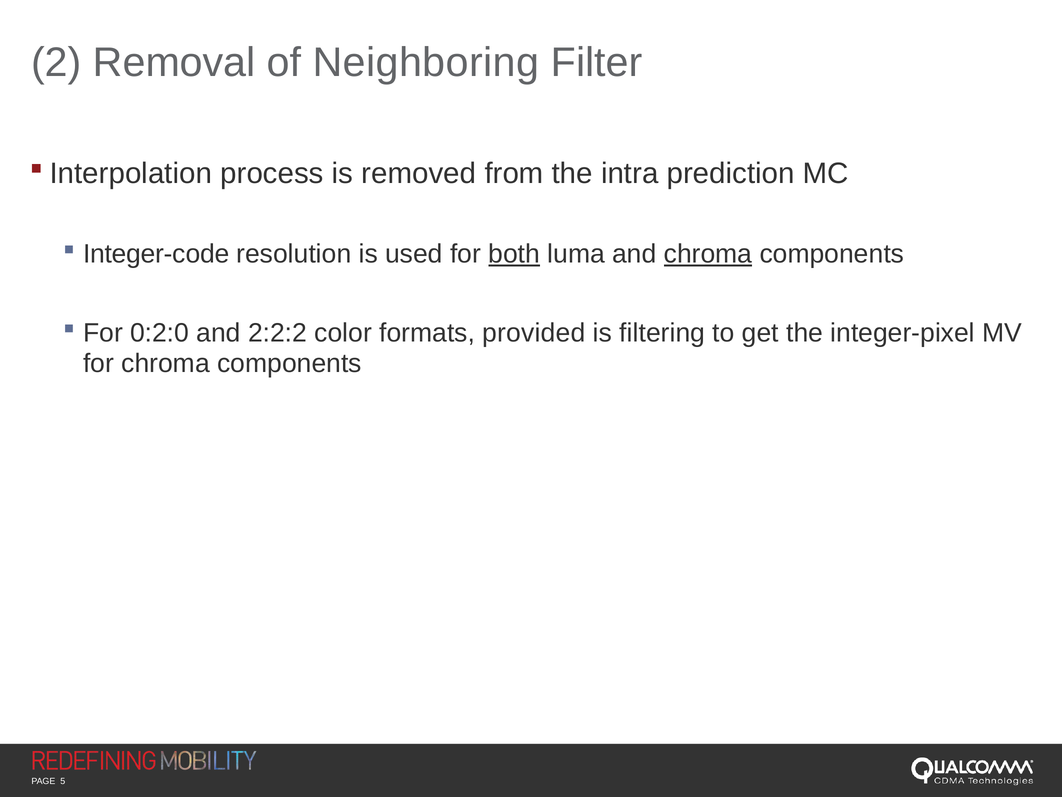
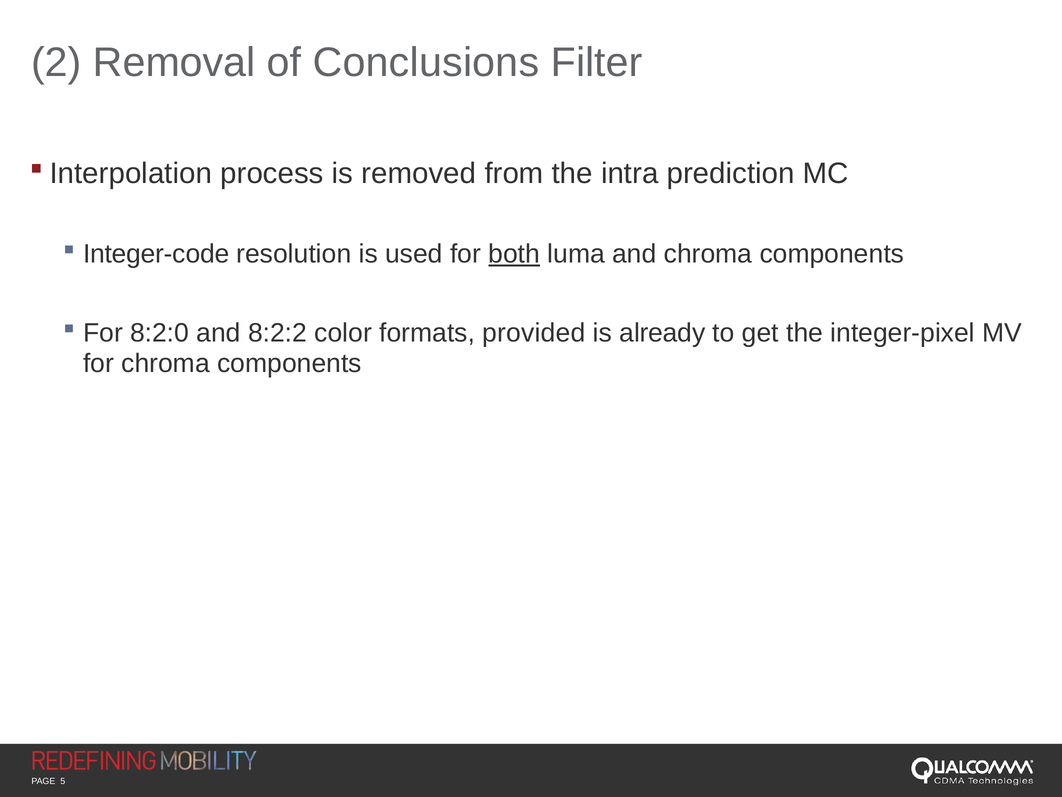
Neighboring: Neighboring -> Conclusions (426, 63)
chroma underline: present -> none (708, 254)
0:2:0: 0:2:0 -> 8:2:0 (160, 333)
2:2:2: 2:2:2 -> 8:2:2 (278, 333)
filtering: filtering -> already (662, 333)
